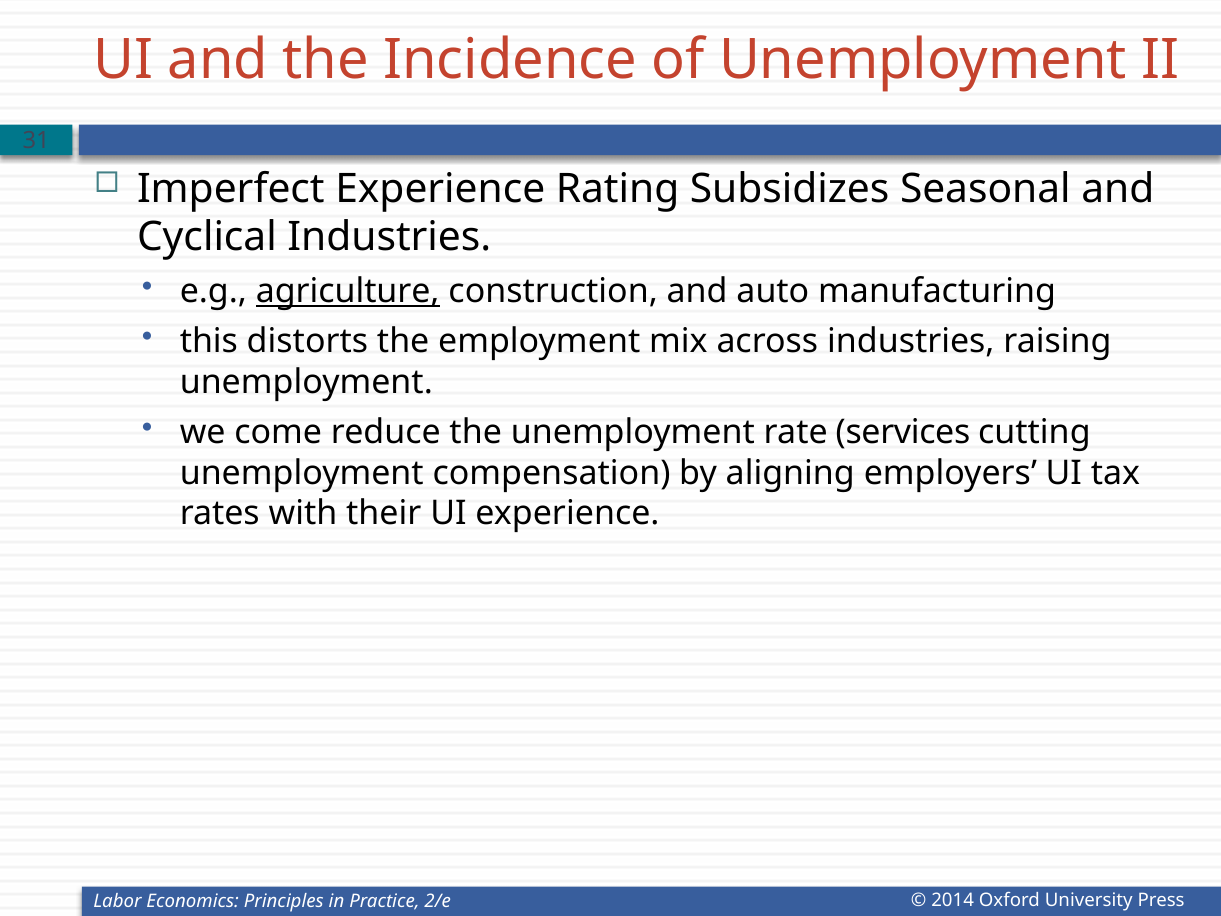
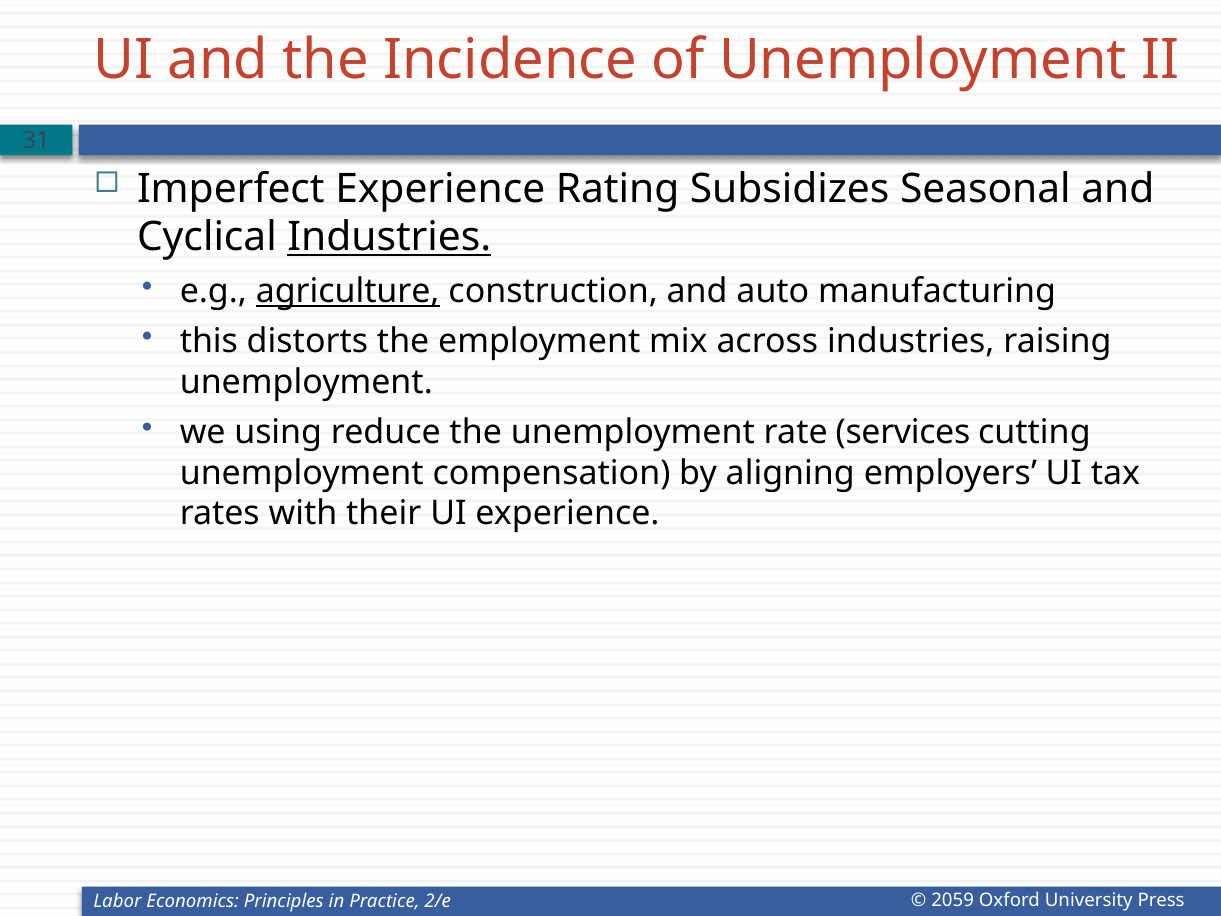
Industries underline: none -> present (389, 237)
come: come -> using (278, 432)
2014: 2014 -> 2059 (953, 900)
